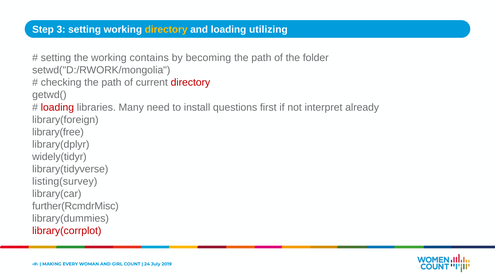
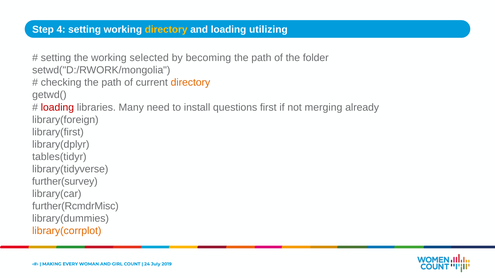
3: 3 -> 4 (61, 30)
contains: contains -> selected (149, 58)
directory colour: red -> orange (190, 83)
interpret: interpret -> merging (323, 107)
library(free: library(free -> library(first (58, 132)
widely(tidyr: widely(tidyr -> tables(tidyr (59, 157)
listing(survey: listing(survey -> further(survey (65, 182)
library(corrplot colour: red -> orange (67, 231)
